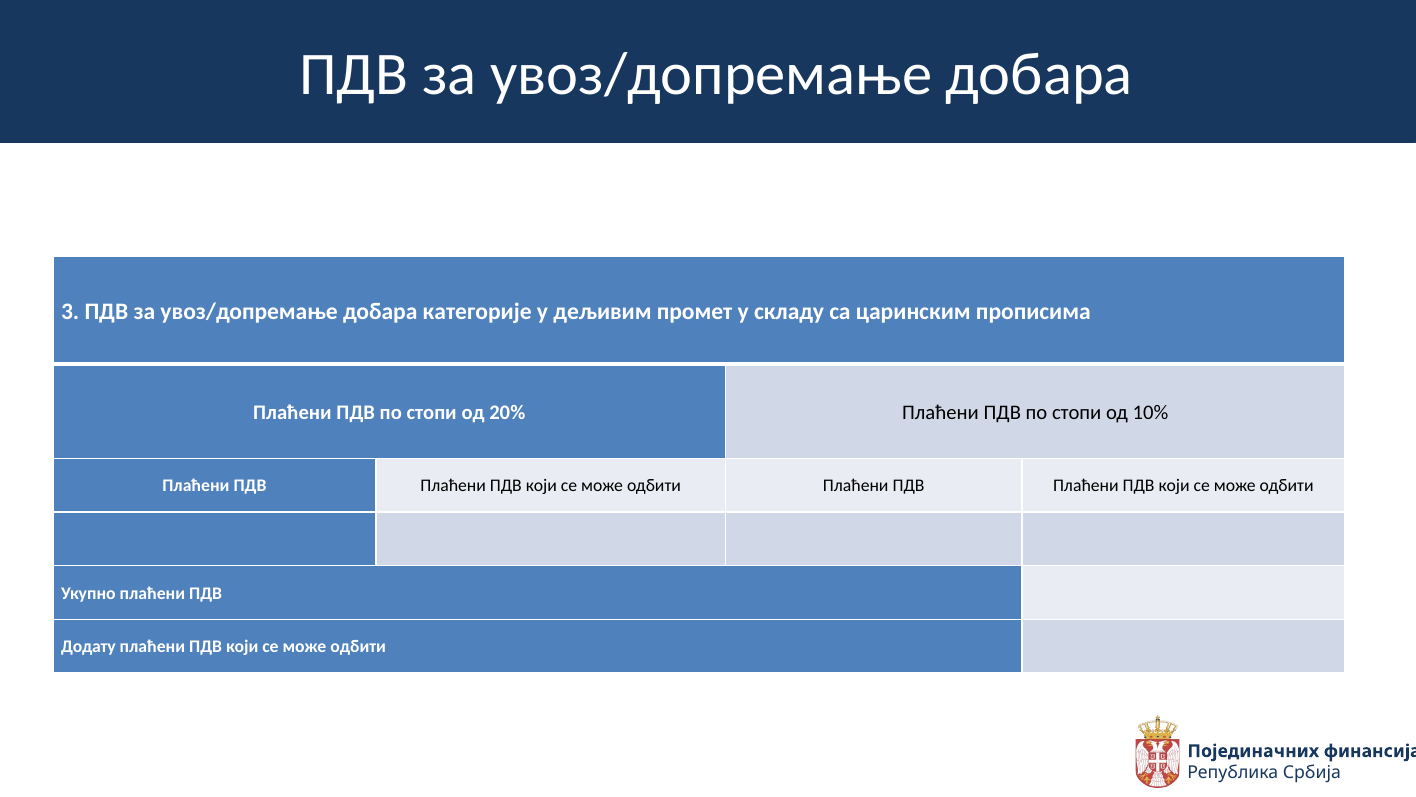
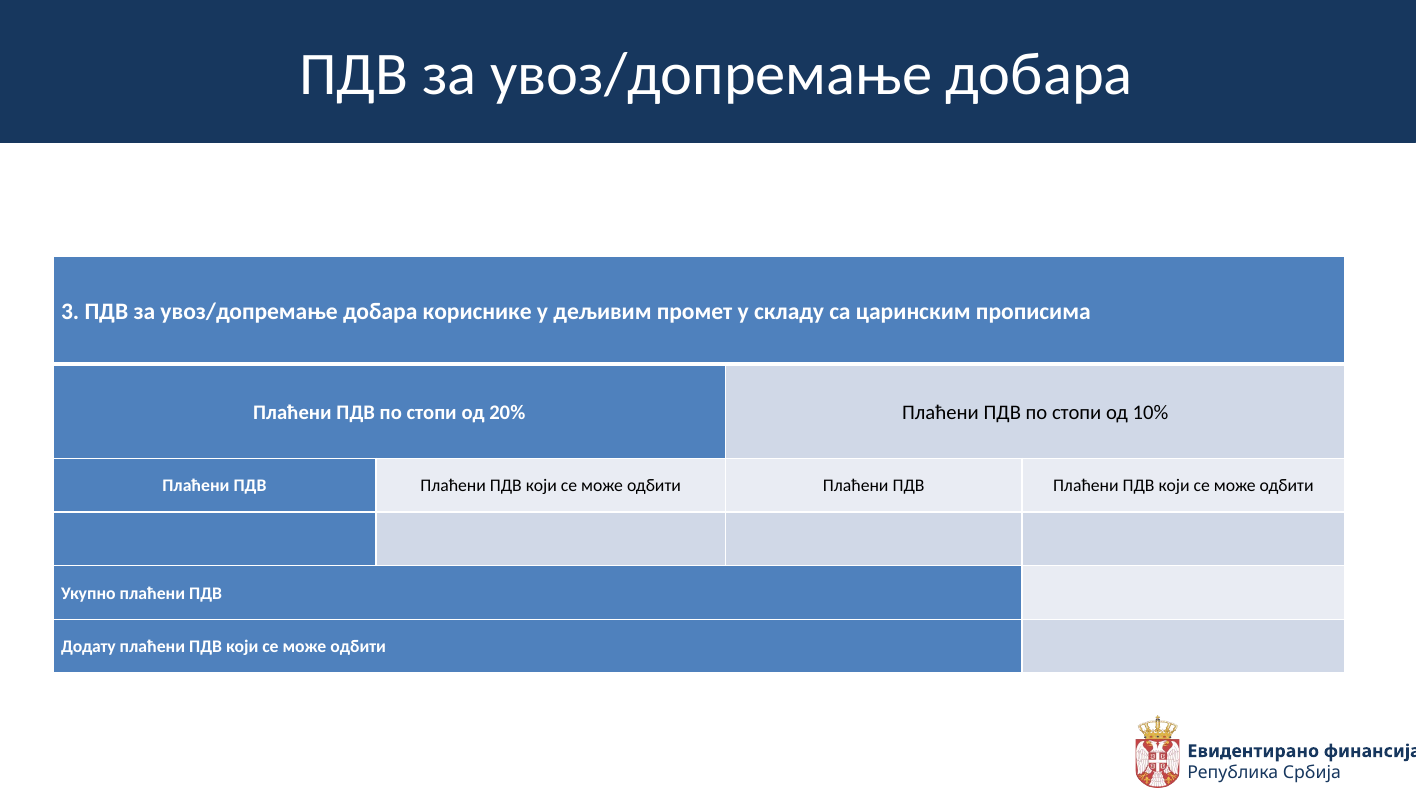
категорије: категорије -> кориснике (477, 312)
Појединачних: Појединачних -> Евидентирано (1253, 751)
